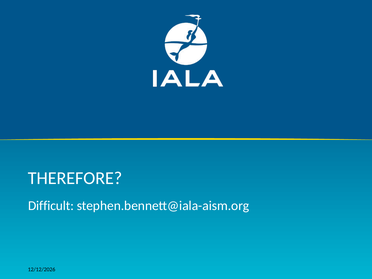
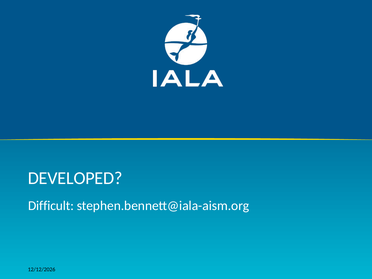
THEREFORE: THEREFORE -> DEVELOPED (75, 178)
